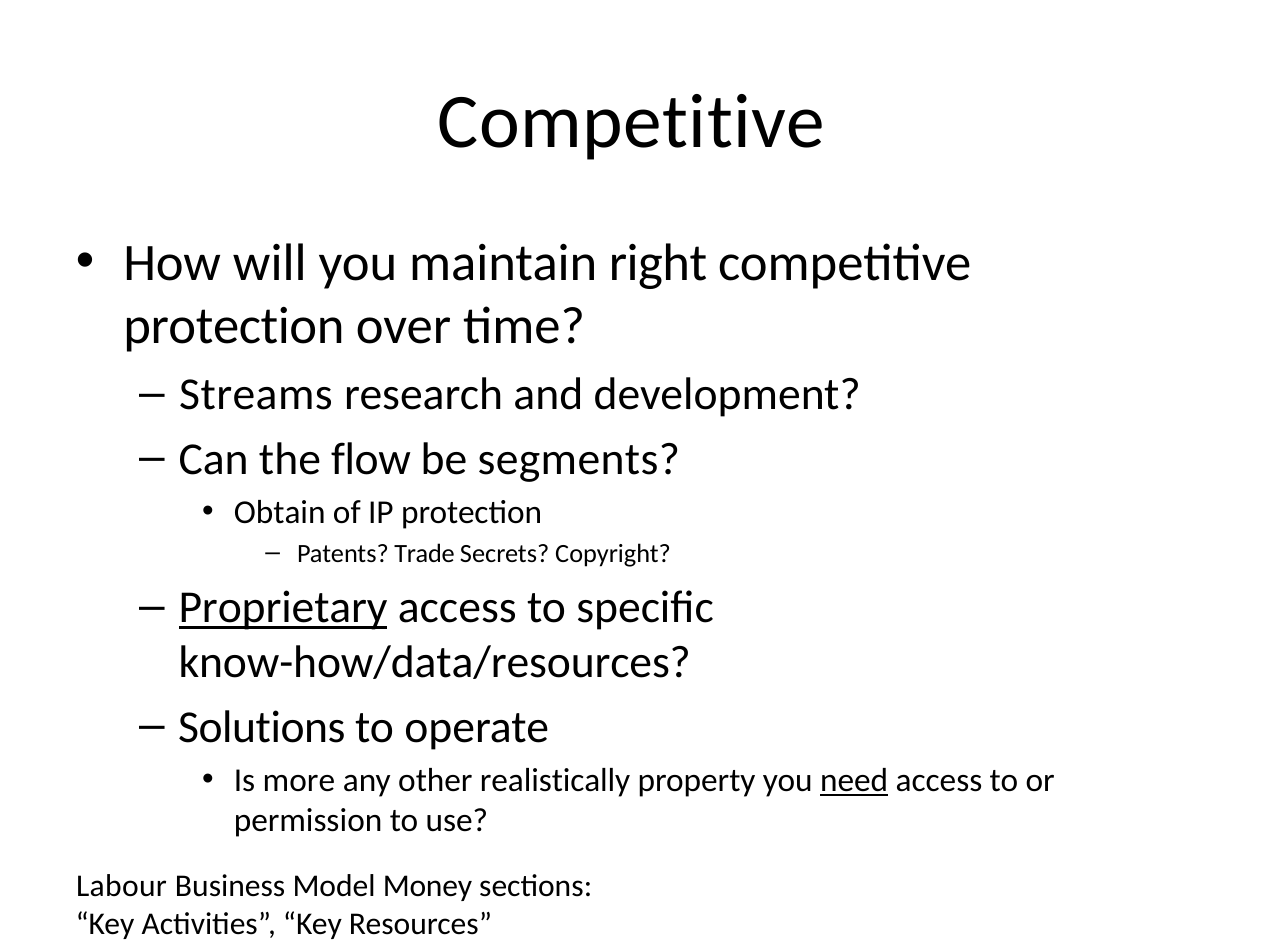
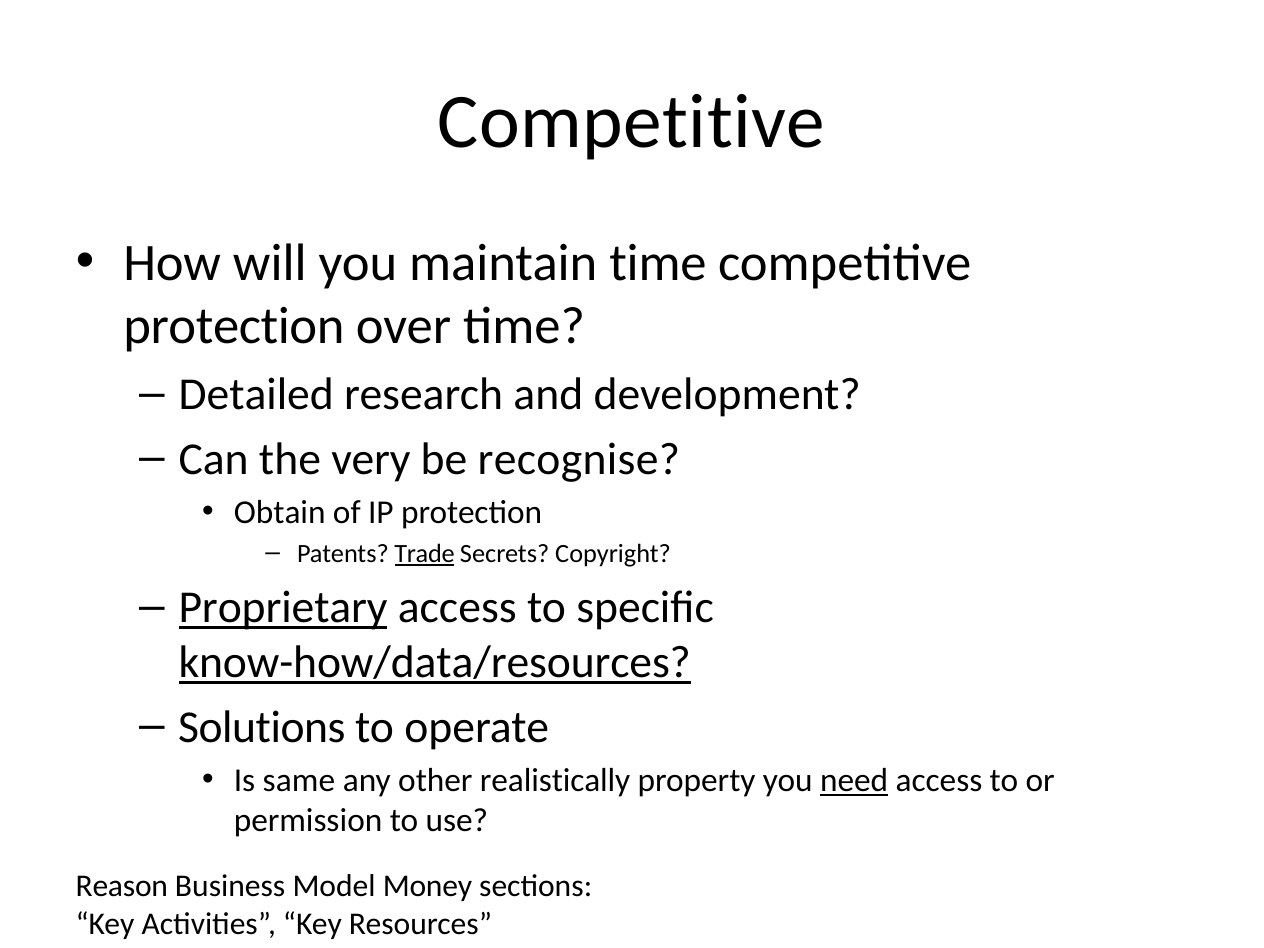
maintain right: right -> time (658, 263)
Streams: Streams -> Detailed (256, 394)
flow: flow -> very (371, 459)
segments: segments -> recognise (579, 459)
Trade underline: none -> present (425, 553)
know-how/data/resources underline: none -> present (435, 663)
more: more -> same (299, 781)
Labour: Labour -> Reason (122, 886)
